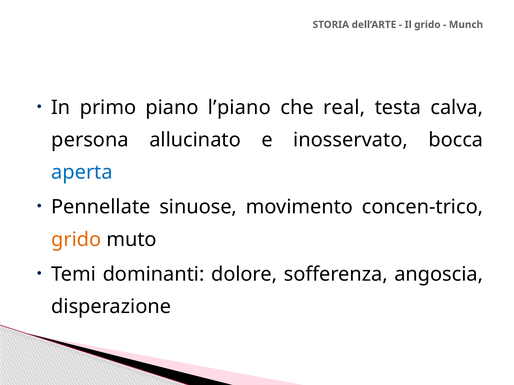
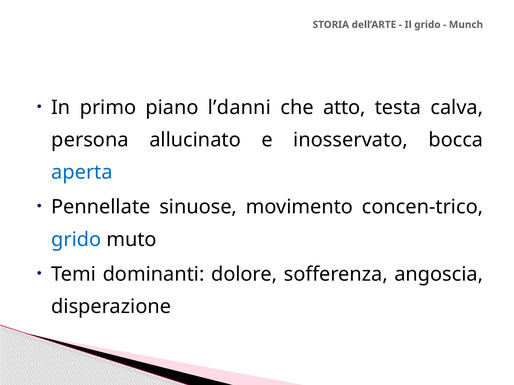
l’piano: l’piano -> l’danni (239, 108)
real: real -> atto (344, 108)
grido colour: orange -> blue (76, 240)
